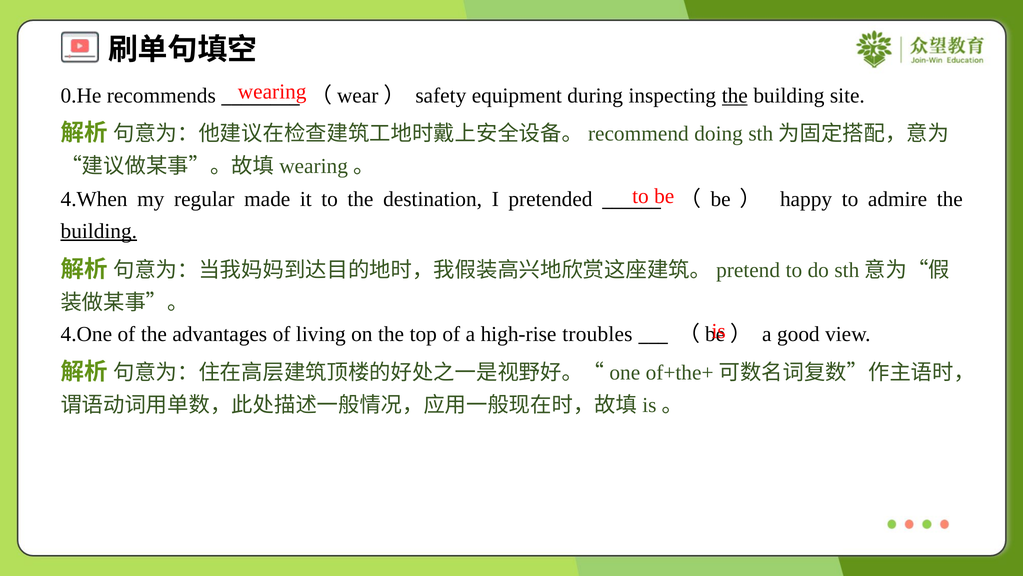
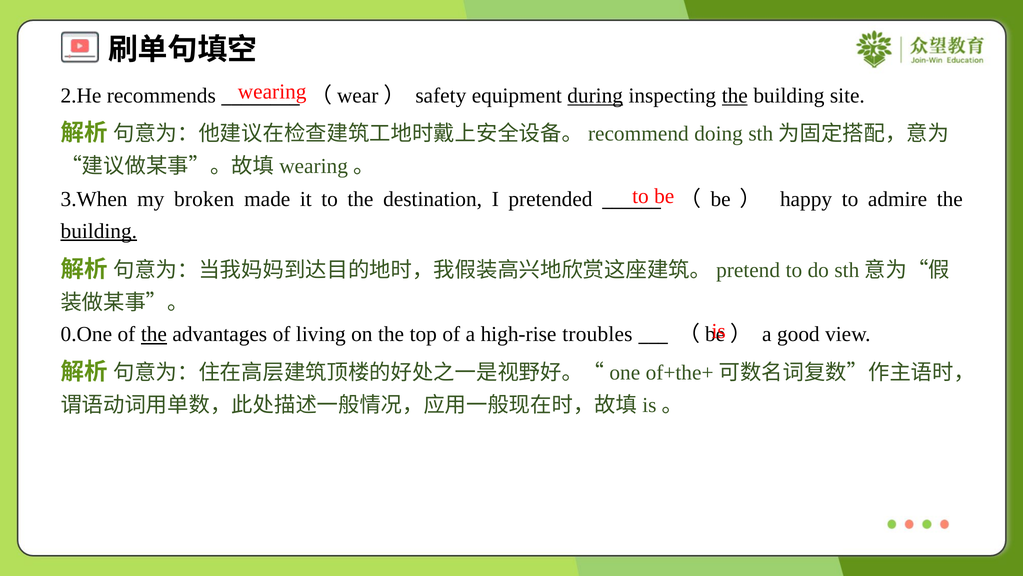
0.He: 0.He -> 2.He (81, 96)
during underline: none -> present (595, 96)
4.When: 4.When -> 3.When (94, 199)
regular: regular -> broken (204, 199)
4.One: 4.One -> 0.One (86, 334)
the underline: none -> present (154, 334)
